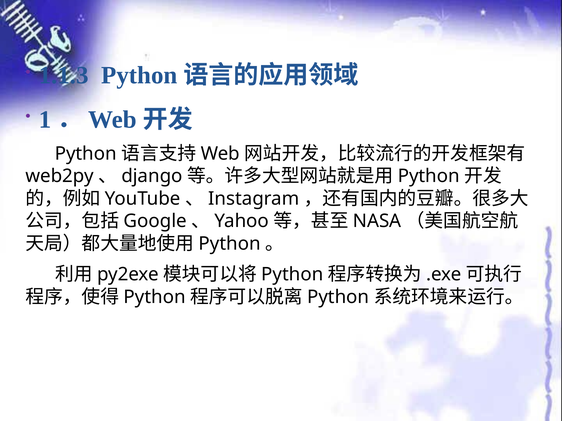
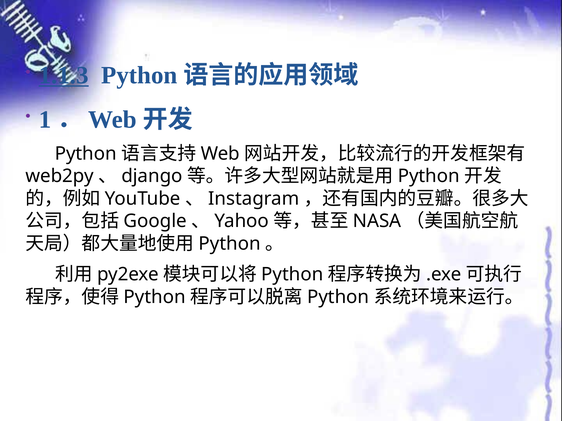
1.1.3 underline: none -> present (64, 75)
